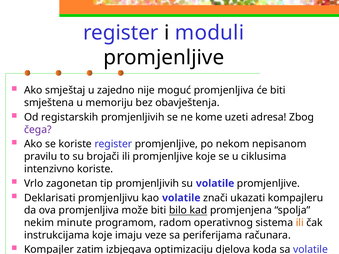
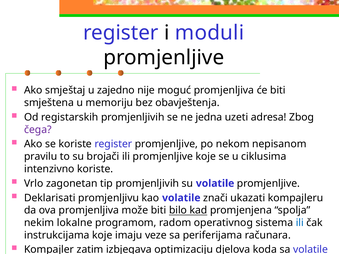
kome: kome -> jedna (209, 117)
minute: minute -> lokalne (75, 223)
ili colour: orange -> blue (300, 223)
